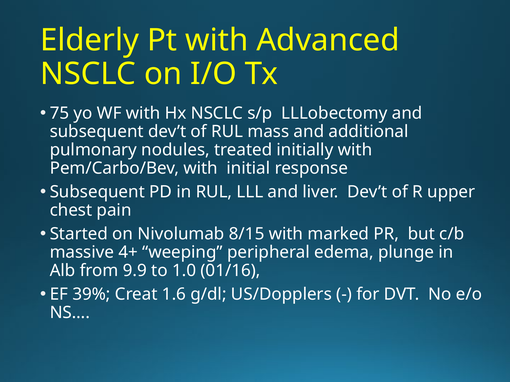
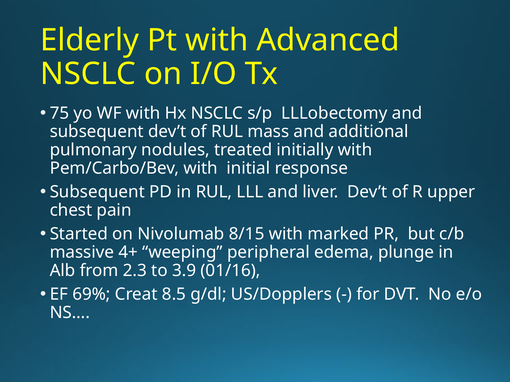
9.9: 9.9 -> 2.3 (135, 271)
1.0: 1.0 -> 3.9 (184, 271)
39%: 39% -> 69% (91, 295)
1.6: 1.6 -> 8.5 (174, 295)
